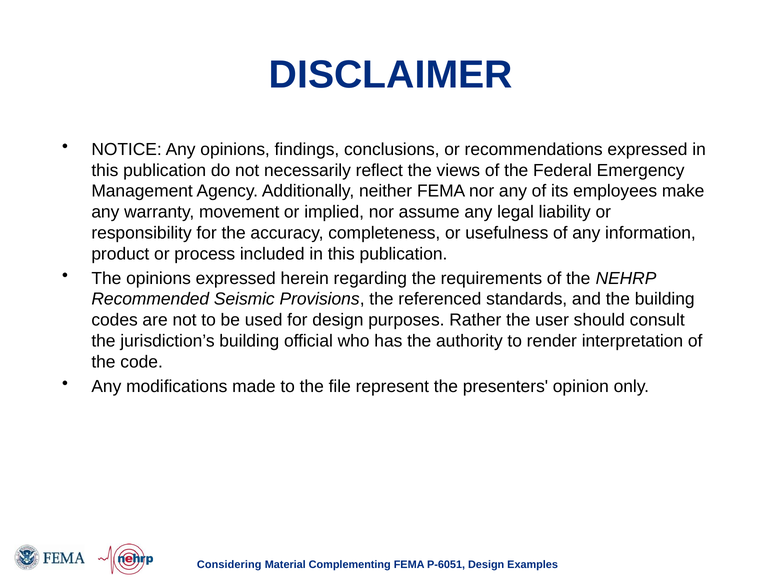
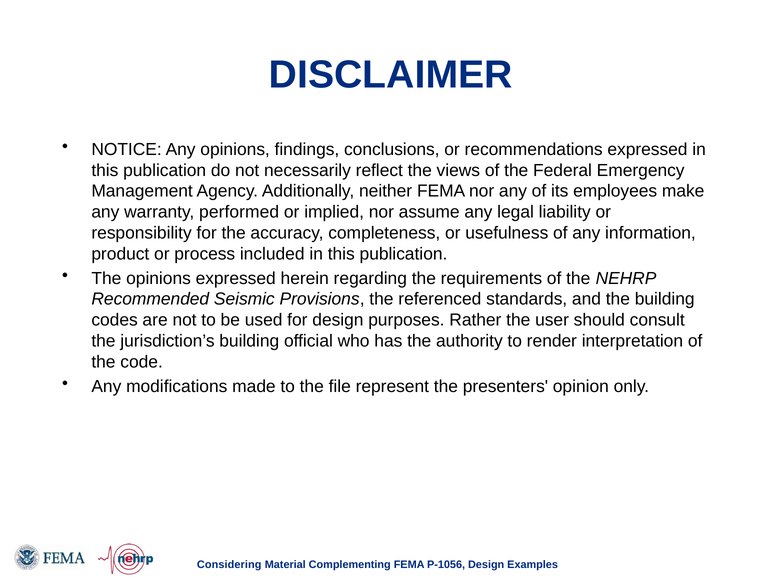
movement: movement -> performed (239, 212)
P-6051: P-6051 -> P-1056 (446, 565)
